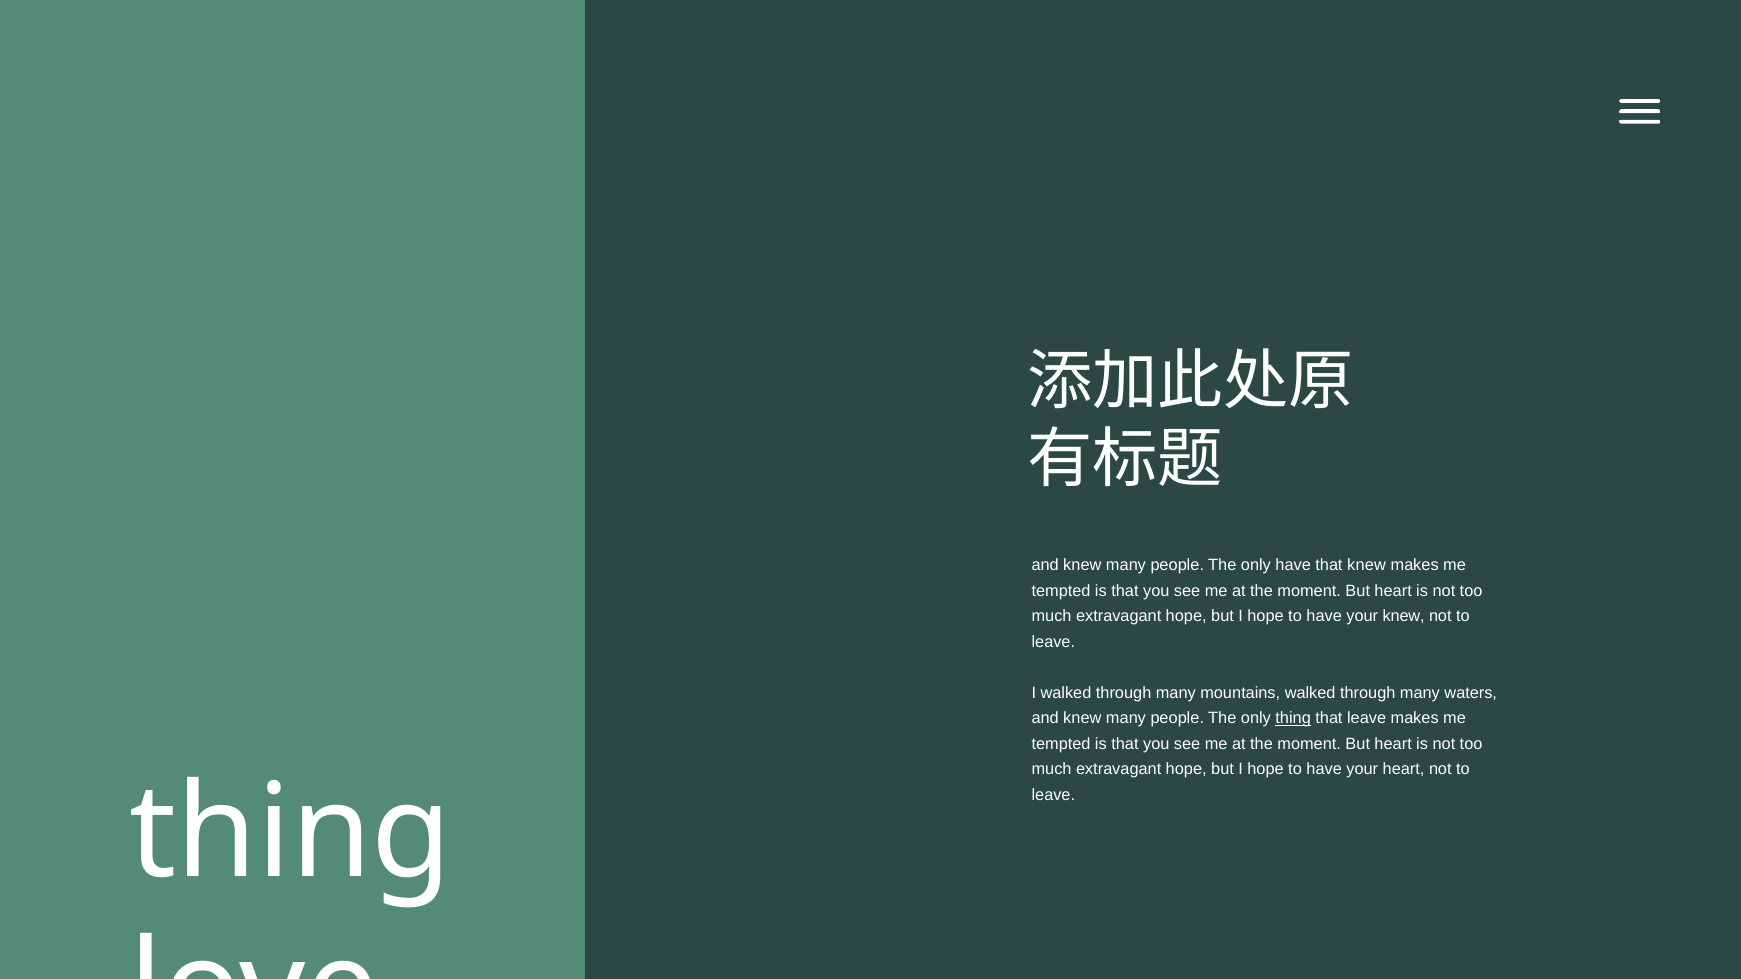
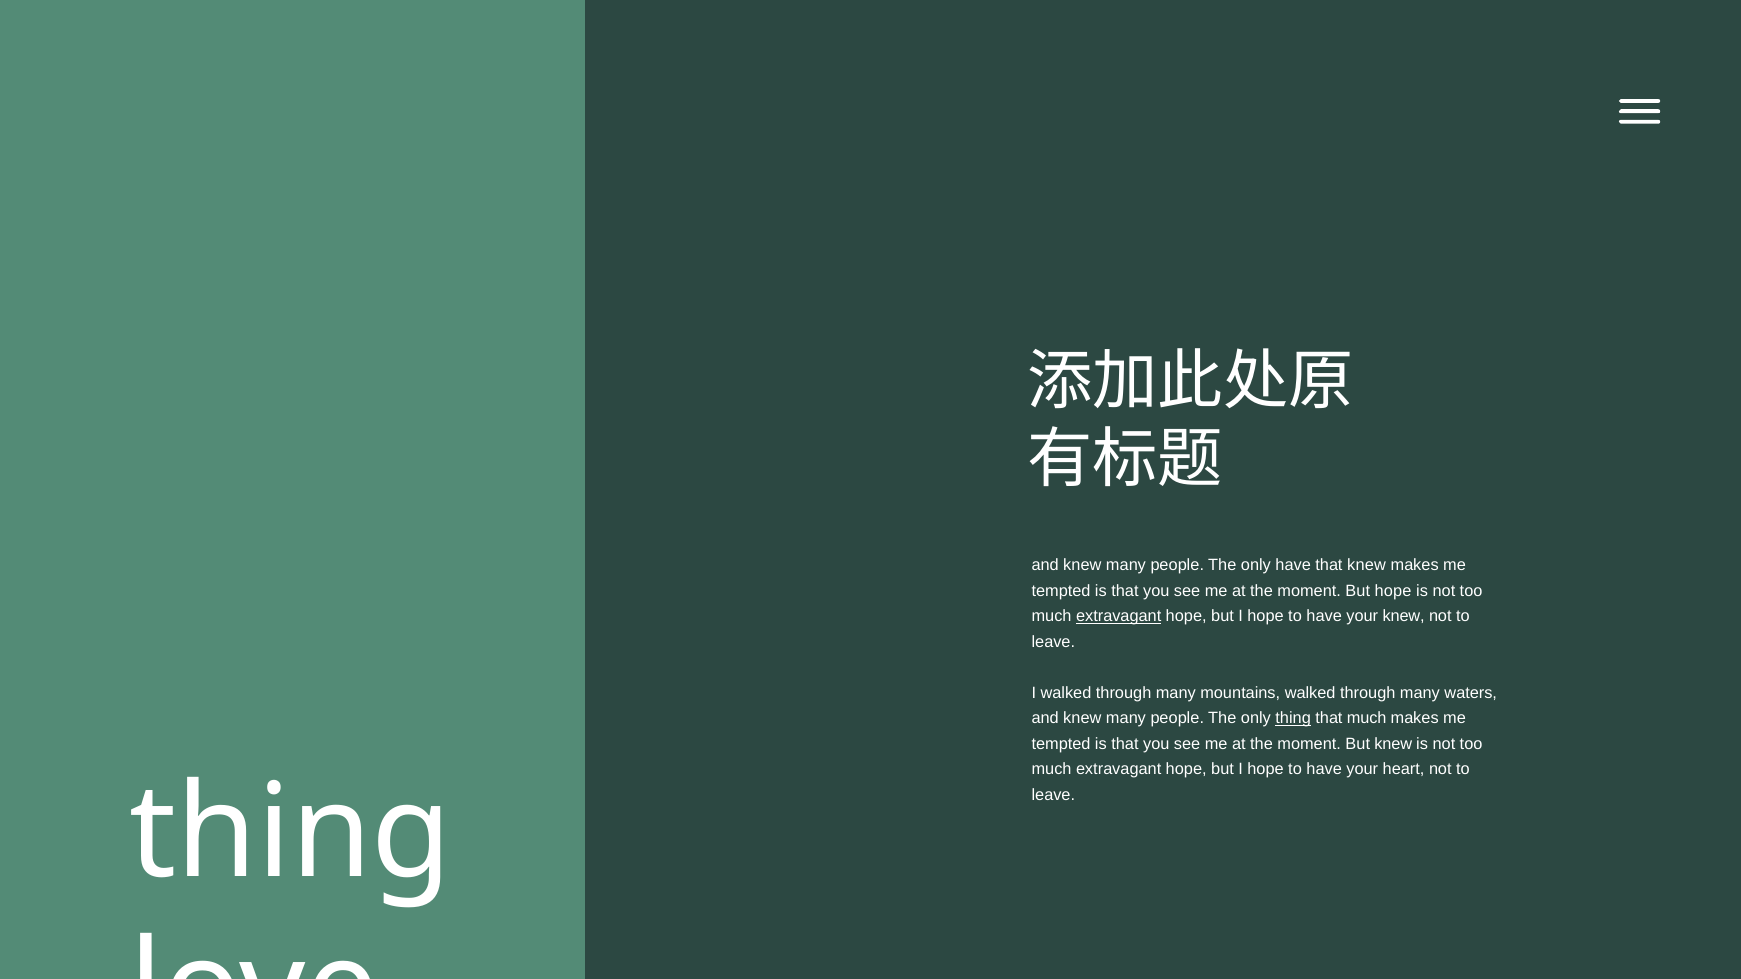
heart: heart -> hope (1393, 591)
extravagant underline: none -> present (1119, 616)
that leave: leave -> much (1367, 718)
heart: heart -> knew (1393, 744)
